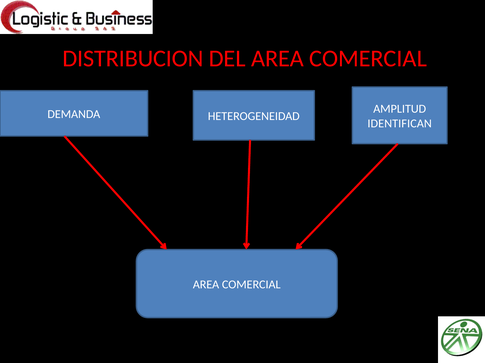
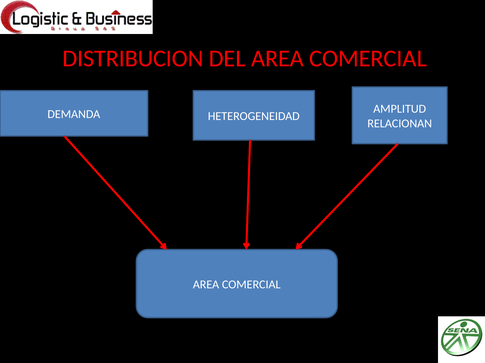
IDENTIFICAN: IDENTIFICAN -> RELACIONAN (400, 124)
